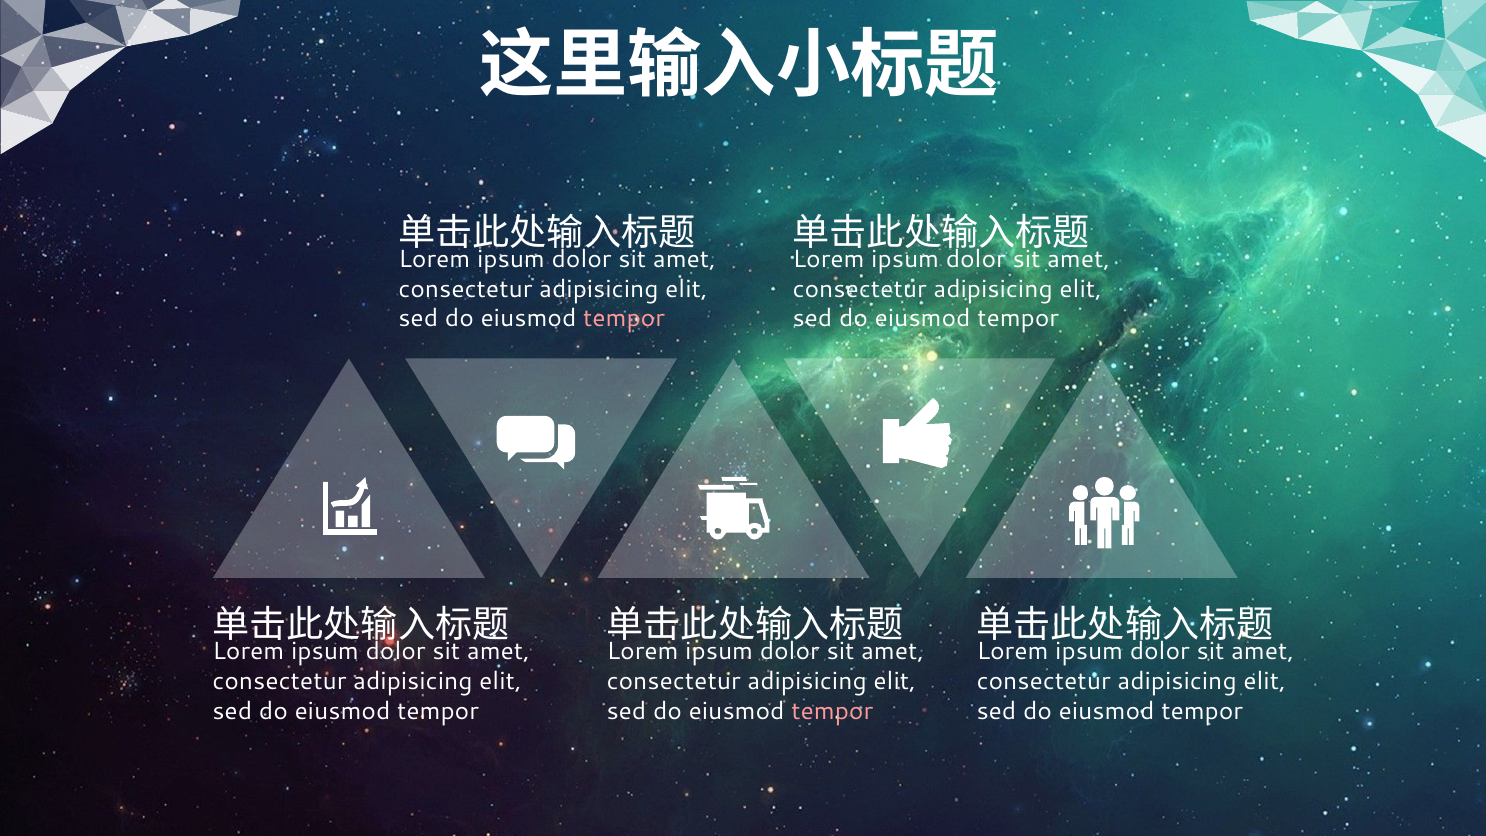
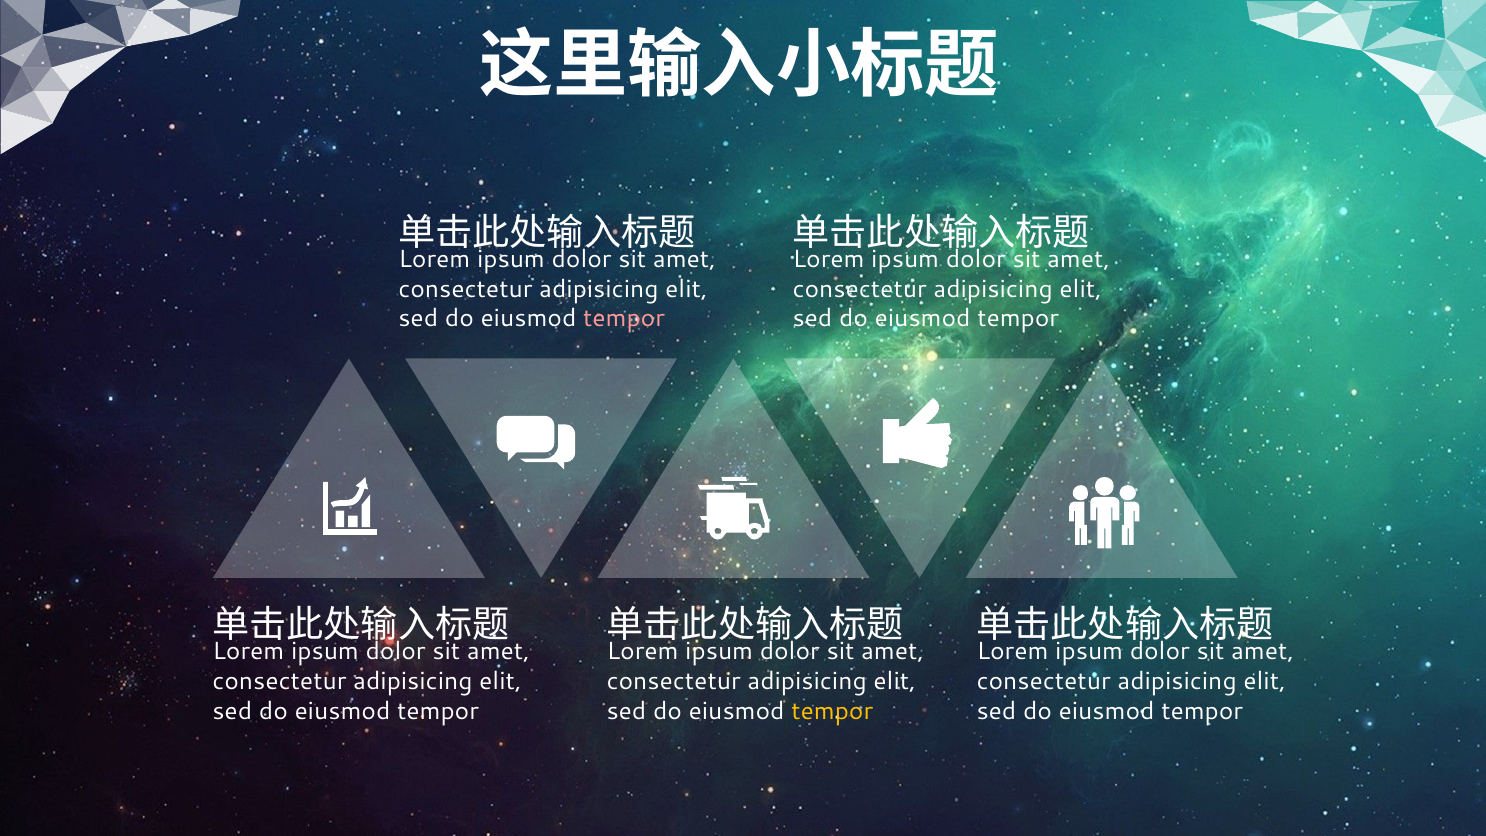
tempor colour: pink -> yellow (832, 711)
